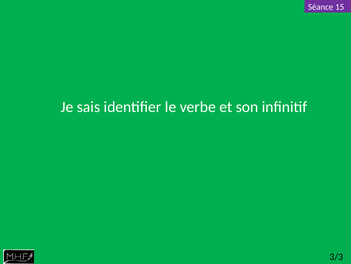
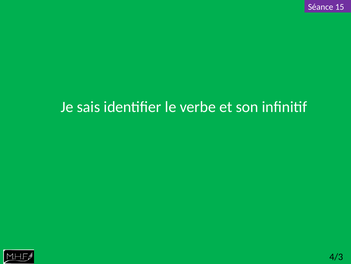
3/3: 3/3 -> 4/3 (336, 256)
